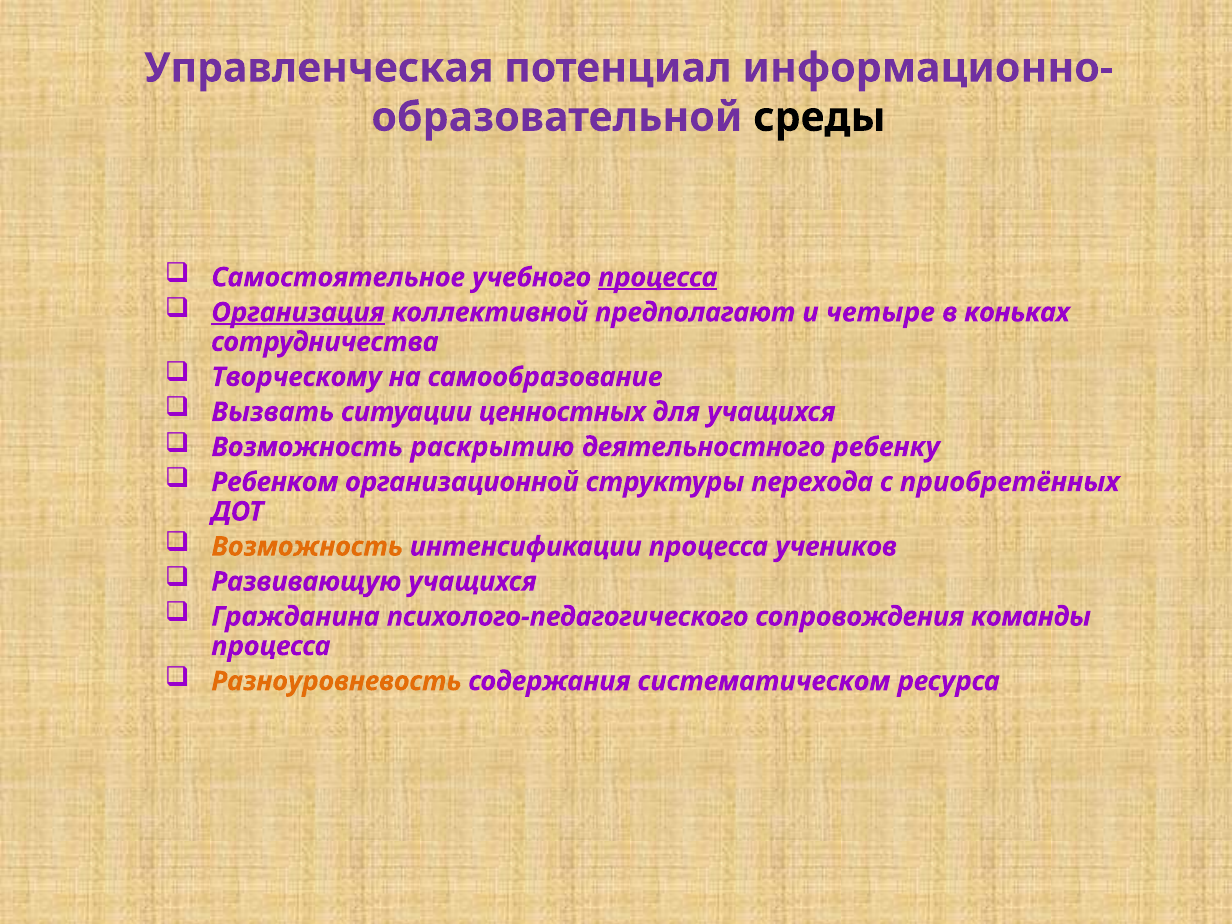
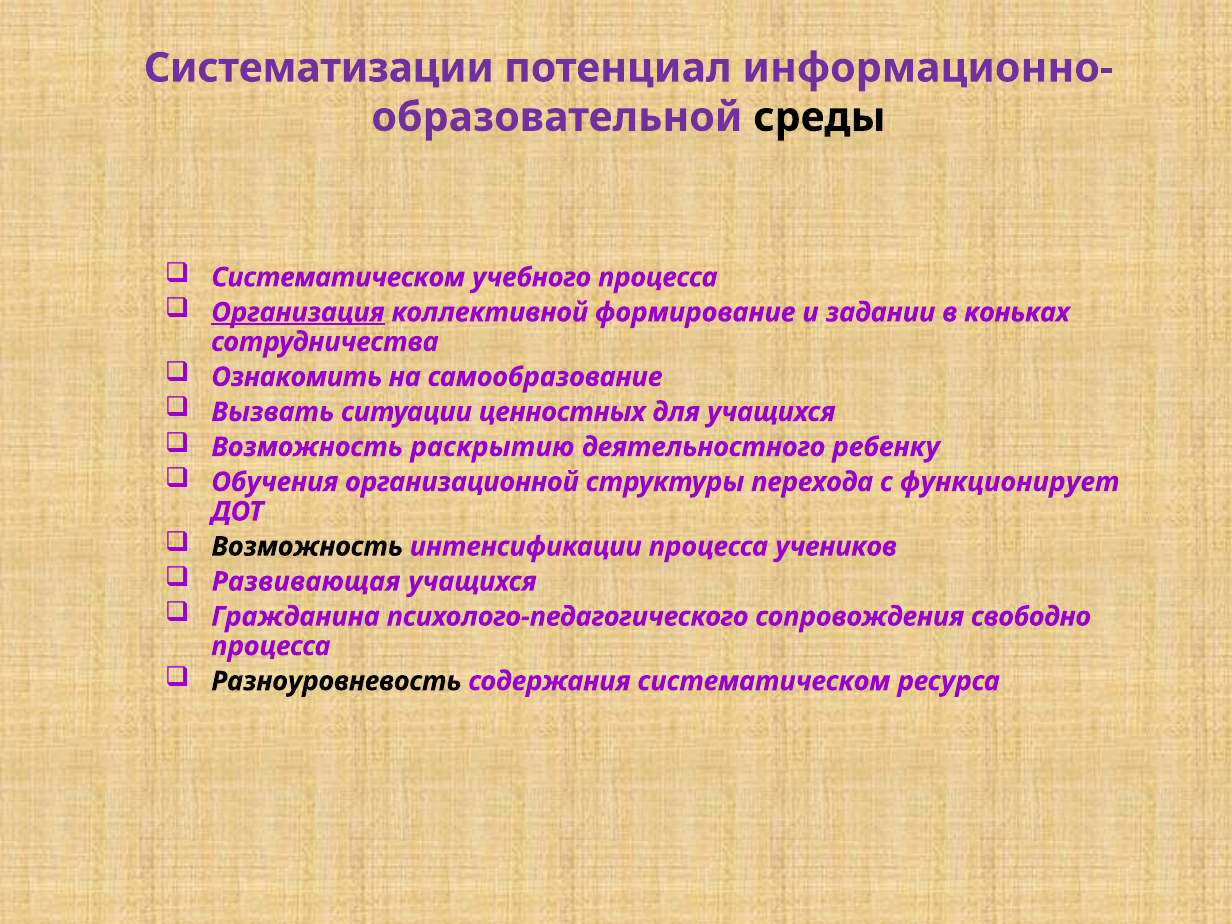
Управленческая: Управленческая -> Систематизации (319, 68)
Самостоятельное: Самостоятельное -> Систематическом (338, 277)
процесса underline: present -> none (658, 277)
предполагают: предполагают -> формирование (695, 312)
четыре: четыре -> задании (881, 312)
Творческому: Творческому -> Ознакомить (297, 377)
Ребенком: Ребенком -> Обучения (275, 482)
приобретённых: приобретённых -> функционирует (1010, 482)
Возможность colour: orange -> black (307, 547)
Развивающую: Развивающую -> Развивающая (306, 582)
команды: команды -> свободно (1031, 617)
Разноуровневость colour: orange -> black (336, 681)
